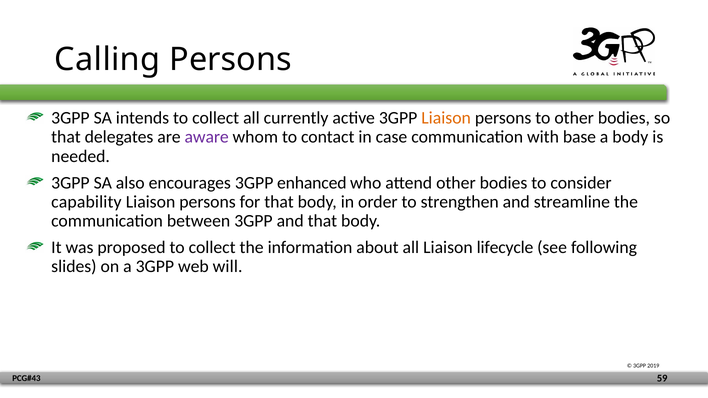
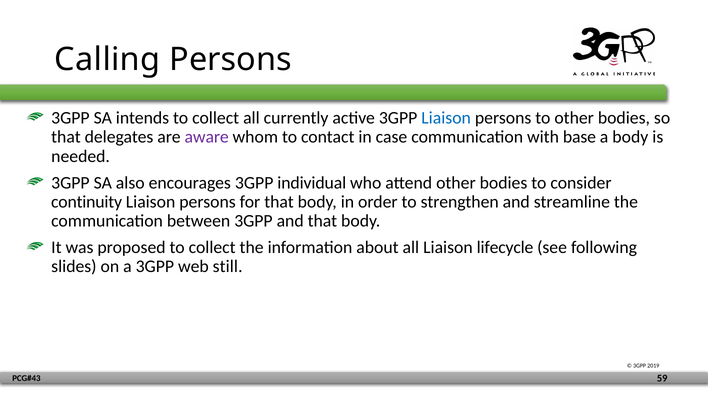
Liaison colour: orange -> blue (446, 118)
enhanced: enhanced -> individual (312, 183)
capability: capability -> continuity (87, 202)
will: will -> still (228, 267)
